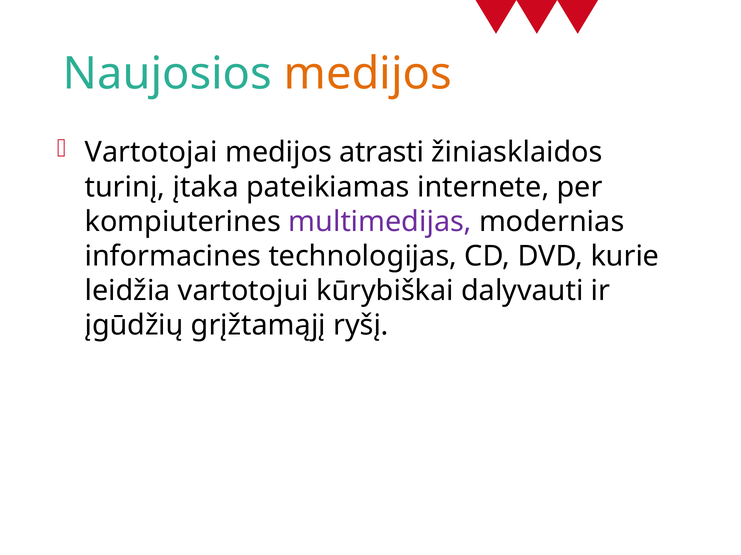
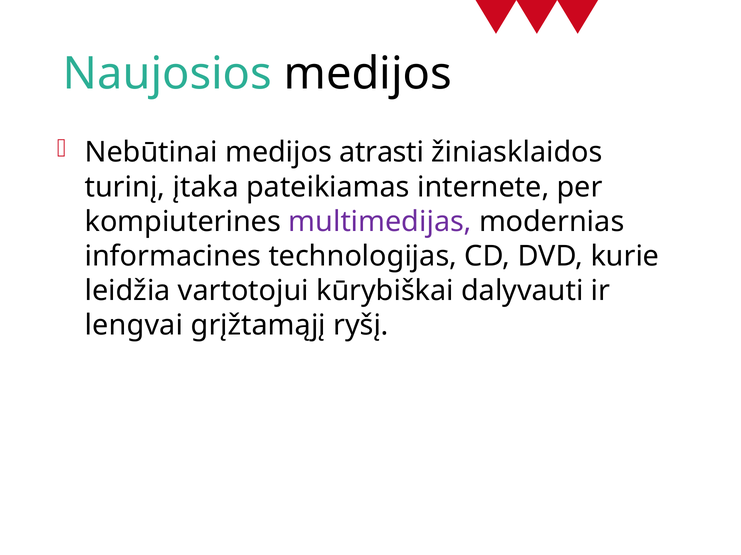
medijos colour: orange -> black (368, 74)
Vartotojai: Vartotojai -> Nebūtinai (151, 153)
įgūdžių: įgūdžių -> lengvai (134, 326)
